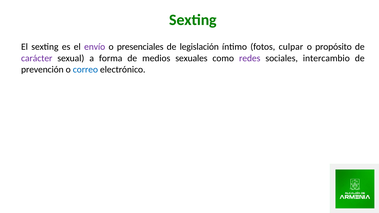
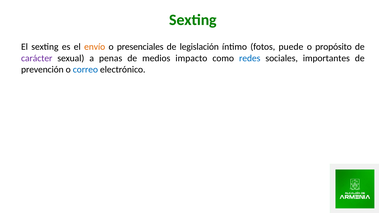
envío colour: purple -> orange (95, 47)
culpar: culpar -> puede (291, 47)
forma: forma -> penas (111, 58)
sexuales: sexuales -> impacto (191, 58)
redes colour: purple -> blue (250, 58)
intercambio: intercambio -> importantes (326, 58)
